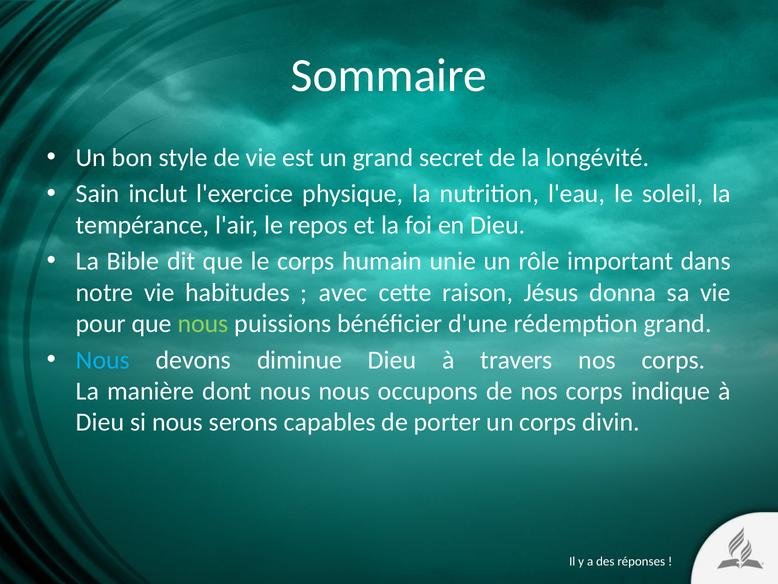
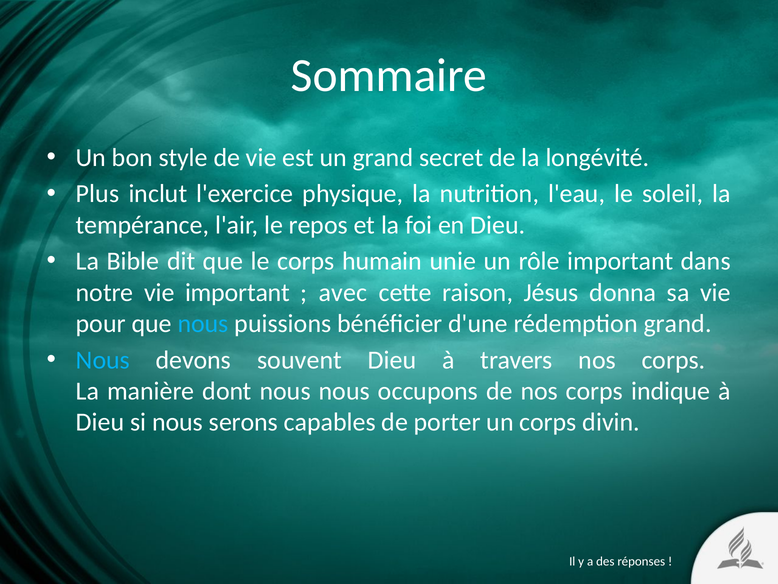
Sain: Sain -> Plus (98, 194)
vie habitudes: habitudes -> important (238, 292)
nous colour: light green -> light blue (203, 323)
diminue: diminue -> souvent (299, 360)
